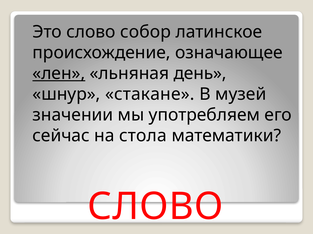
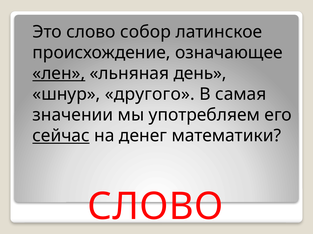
стакане: стакане -> другого (150, 94)
музей: музей -> самая (241, 94)
сейчас underline: none -> present (61, 136)
стола: стола -> денег (143, 136)
